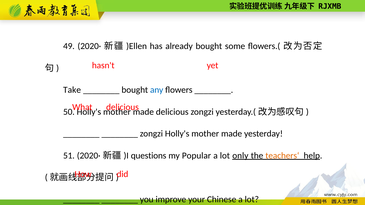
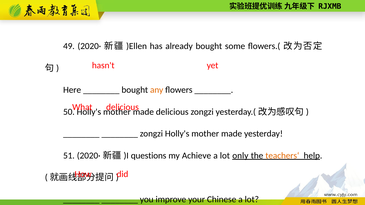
Take: Take -> Here (72, 90)
any colour: blue -> orange (157, 90)
Popular: Popular -> Achieve (197, 156)
